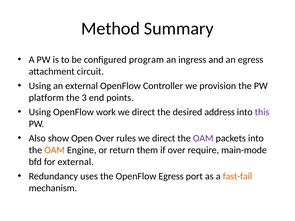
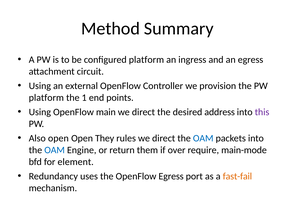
configured program: program -> platform (146, 60)
3: 3 -> 1 (84, 98)
work: work -> main (106, 112)
Also show: show -> open (58, 138)
Open Over: Over -> They (105, 138)
OAM colour: purple -> blue (203, 138)
OAM colour: orange -> blue (55, 150)
for external: external -> element (76, 162)
